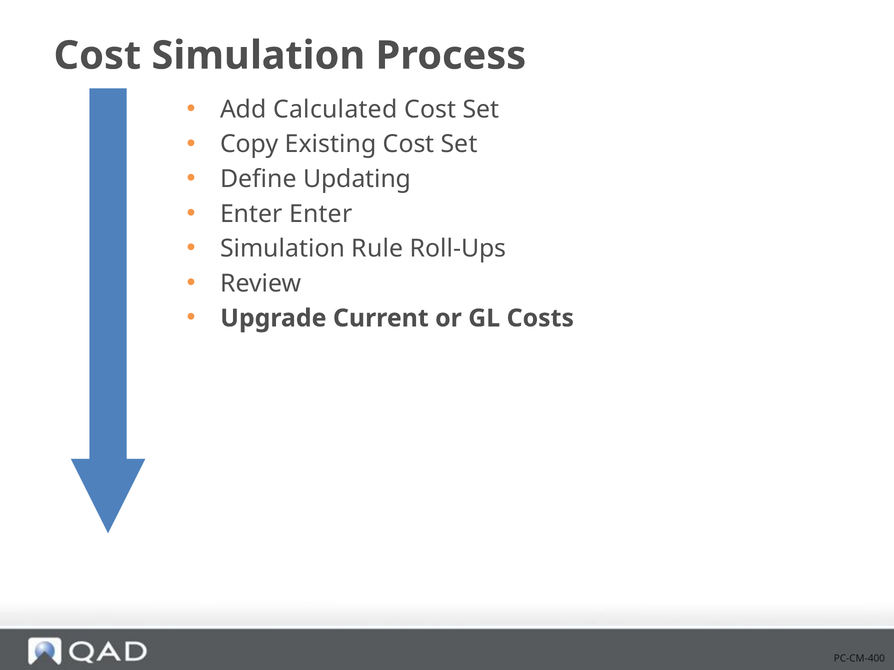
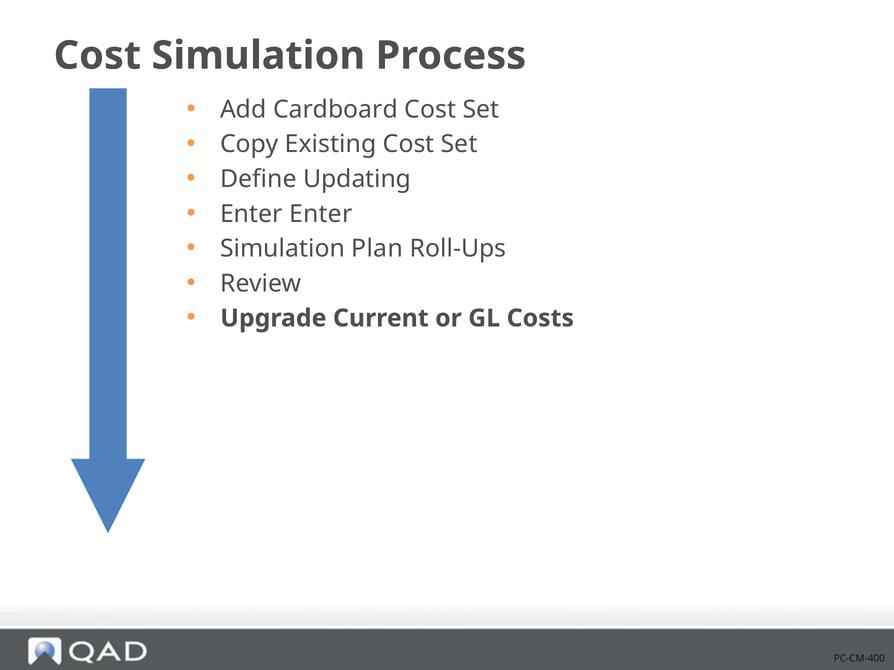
Calculated: Calculated -> Cardboard (336, 110)
Rule: Rule -> Plan (377, 249)
